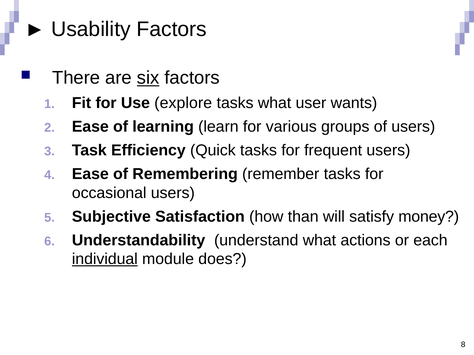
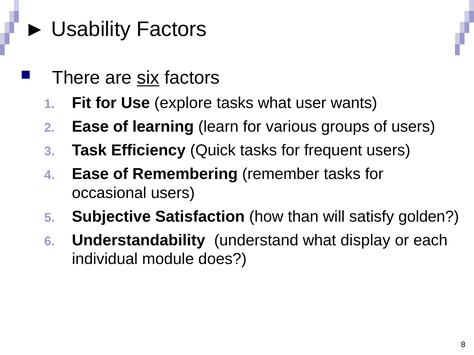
money: money -> golden (429, 217)
actions: actions -> display (365, 240)
individual underline: present -> none (105, 259)
